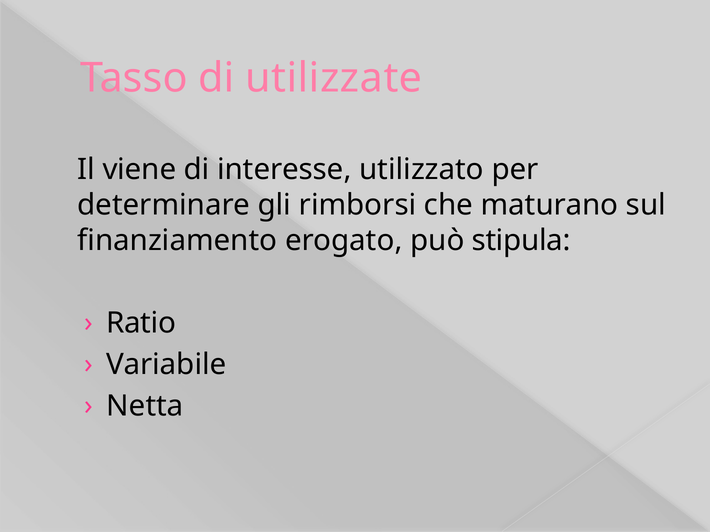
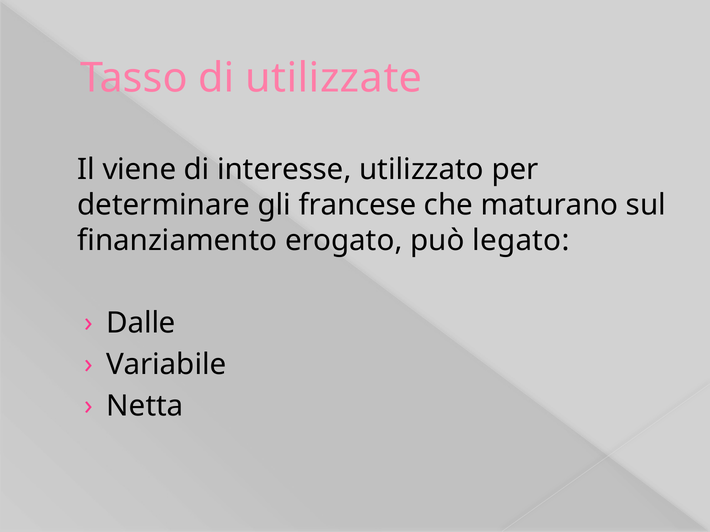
rimborsi: rimborsi -> francese (358, 205)
stipula: stipula -> legato (521, 241)
Ratio: Ratio -> Dalle (141, 323)
